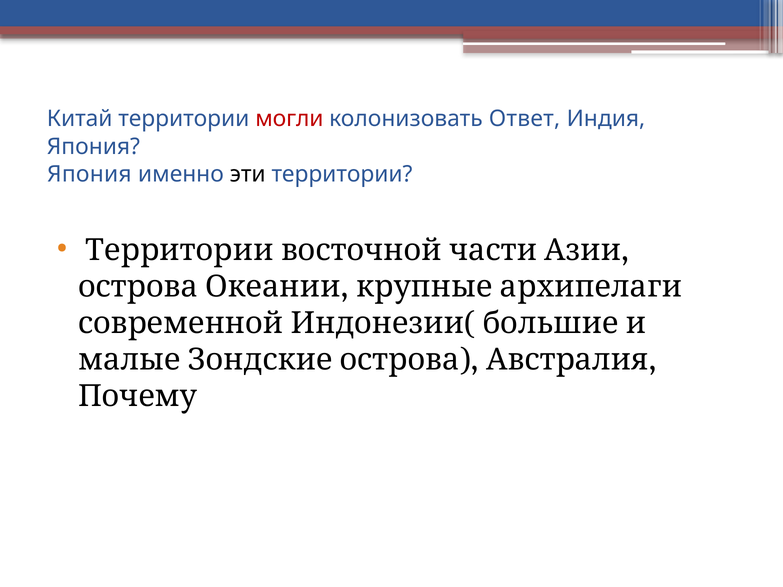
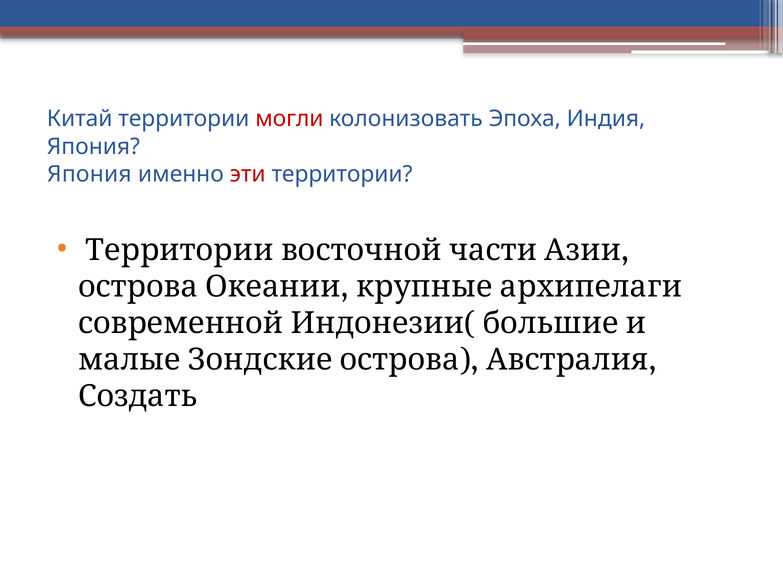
Ответ: Ответ -> Эпоха (525, 119)
эти colour: black -> red (248, 174)
Почему: Почему -> Создать (138, 396)
